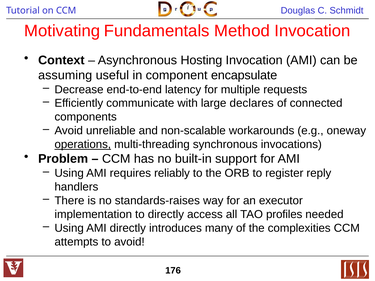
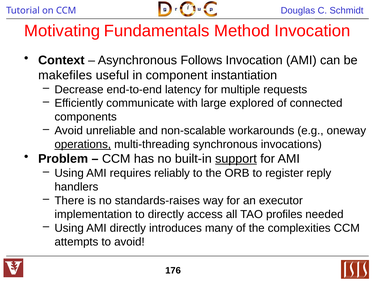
Hosting: Hosting -> Follows (201, 60)
assuming: assuming -> makefiles (65, 75)
encapsulate: encapsulate -> instantiation (244, 75)
declares: declares -> explored (252, 103)
support underline: none -> present (236, 159)
